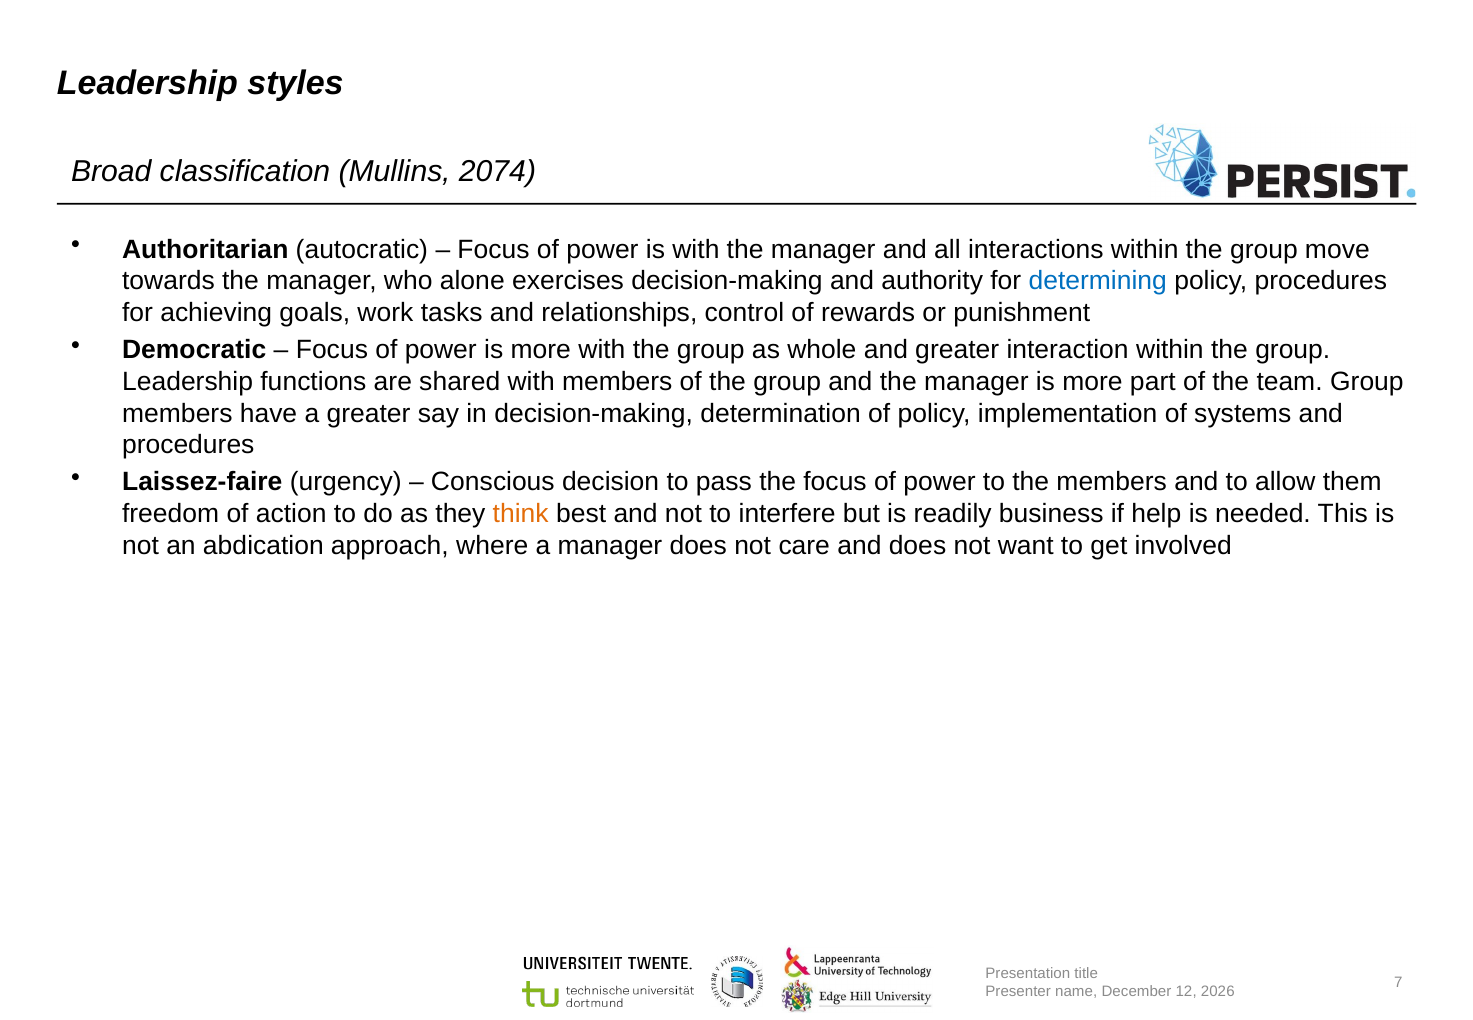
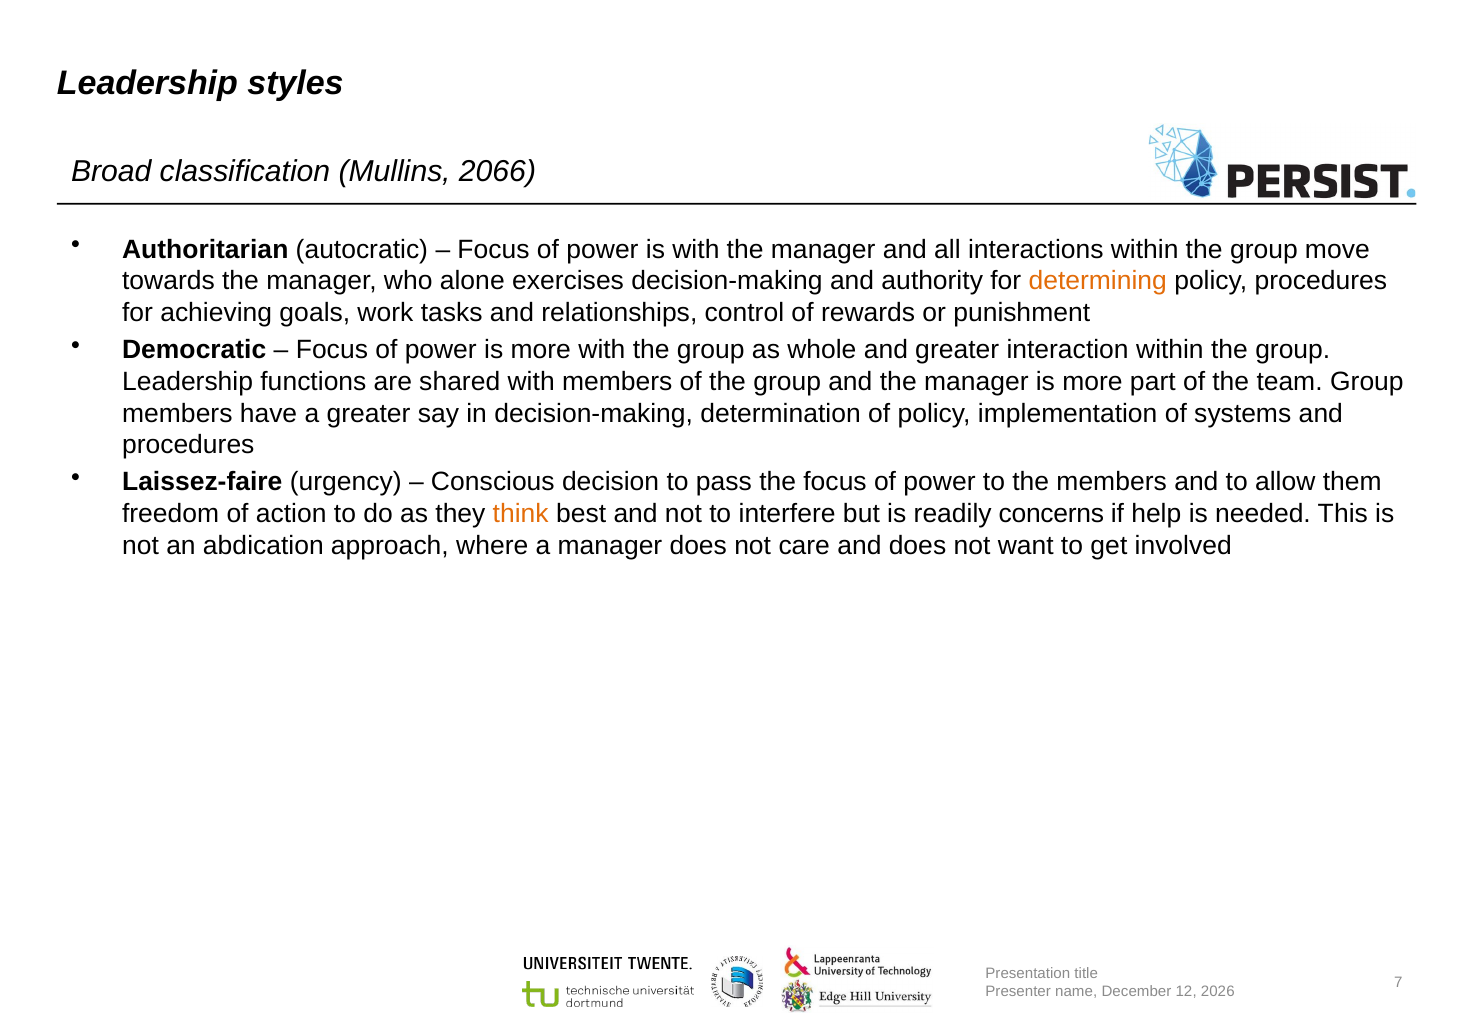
2074: 2074 -> 2066 (498, 171)
determining colour: blue -> orange (1098, 281)
business: business -> concerns (1051, 514)
